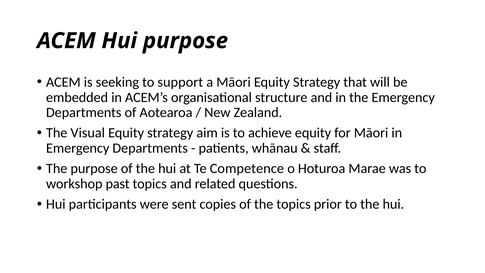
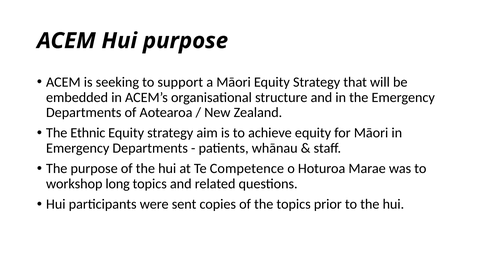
Visual: Visual -> Ethnic (88, 133)
past: past -> long (118, 184)
